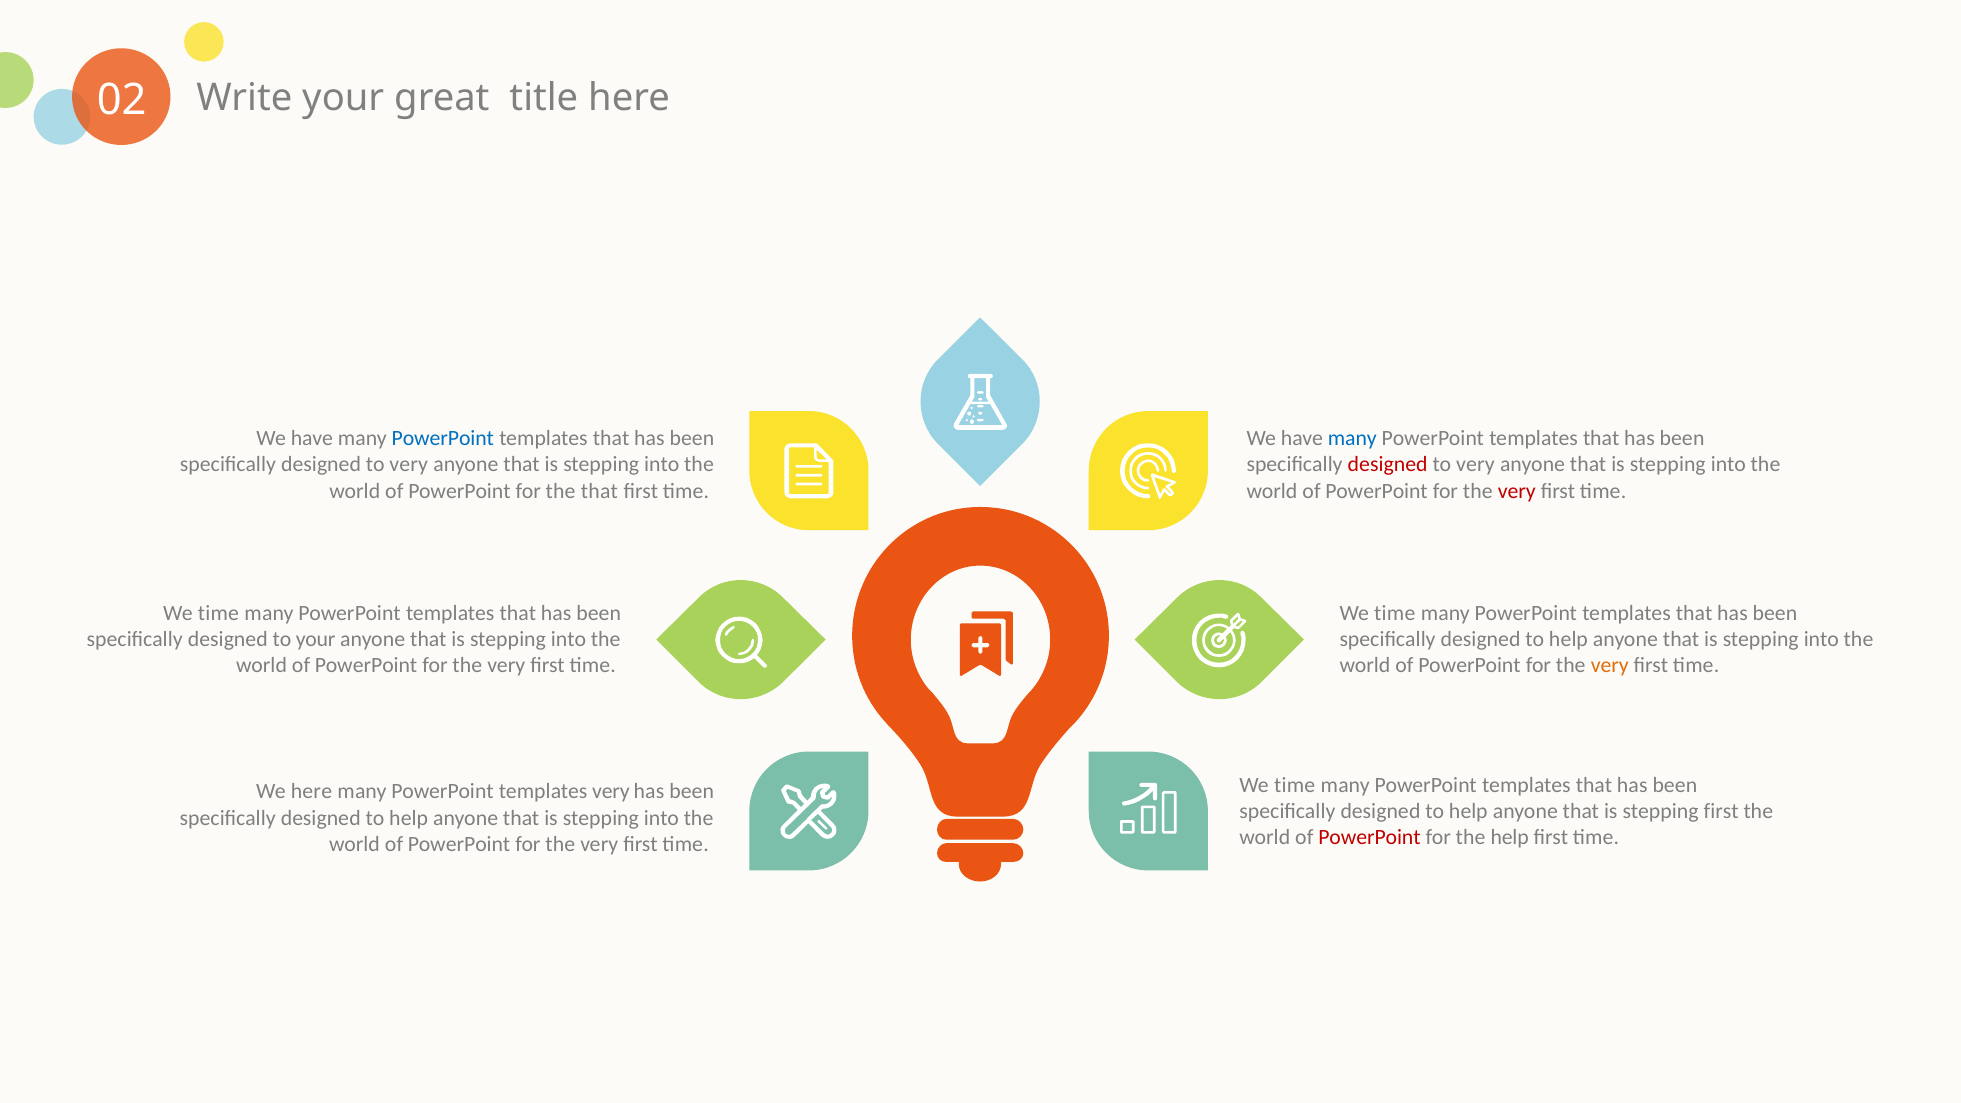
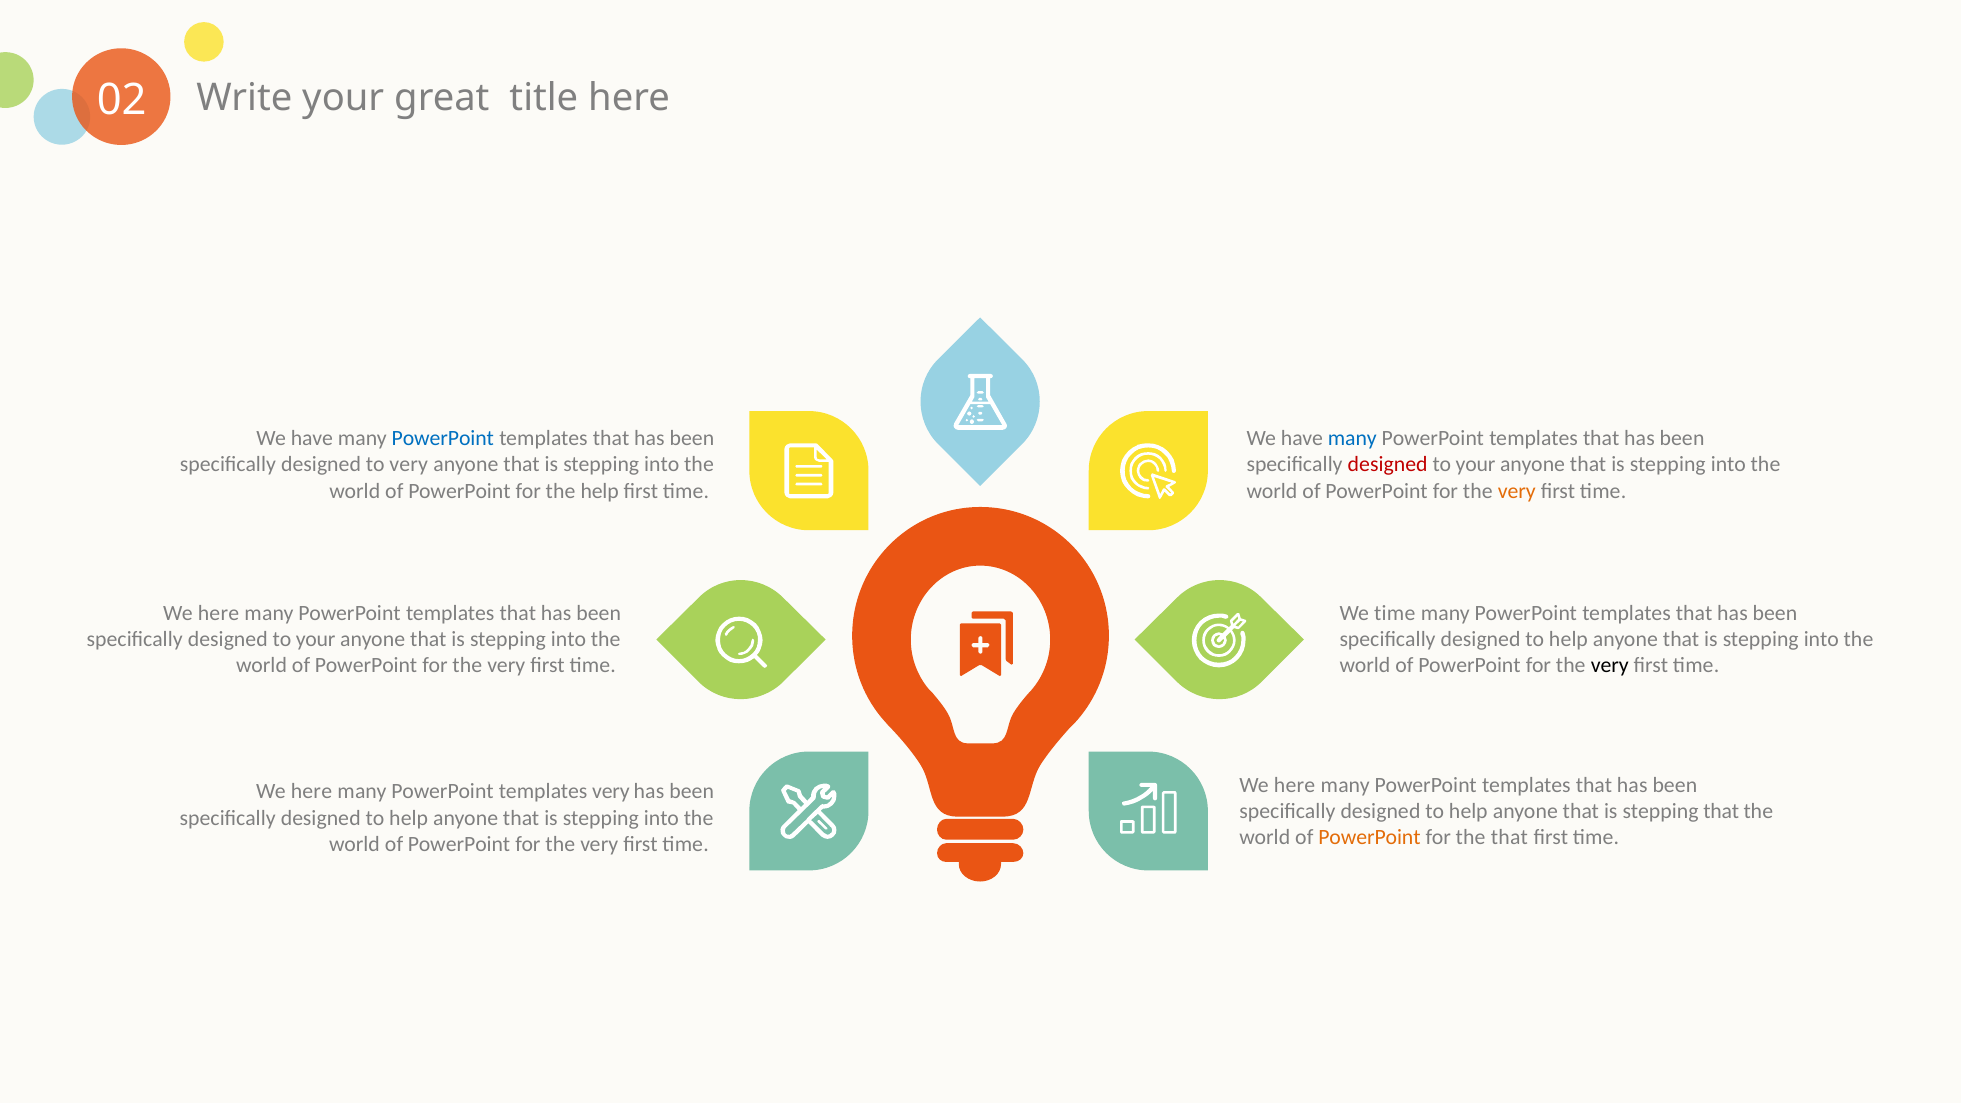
very: very -> your (1476, 465)
the that: that -> help (600, 491)
very colour: red -> orange (1517, 491)
time: time -> here (218, 613)
very colour: orange -> black (1610, 665)
time: time -> here (1295, 785)
stepping first: first -> that (1721, 811)
PowerPoint colour: red -> orange (1369, 837)
the help: help -> that (1509, 837)
